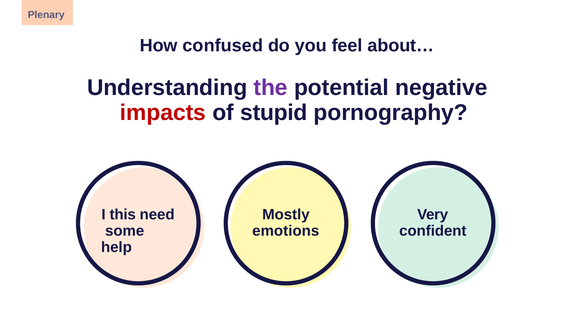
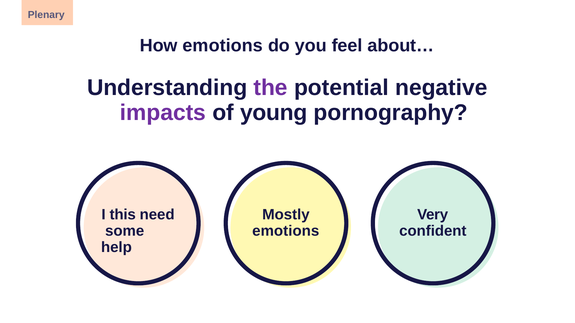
How confused: confused -> emotions (223, 46)
impacts colour: red -> purple (163, 113)
stupid: stupid -> young (274, 113)
